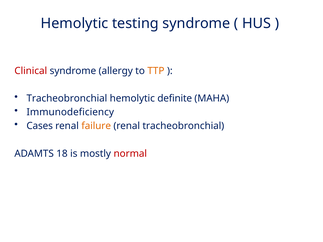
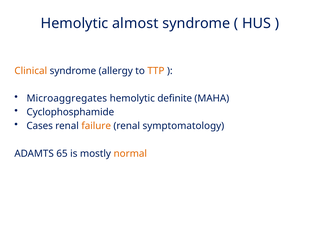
testing: testing -> almost (135, 24)
Clinical colour: red -> orange (31, 71)
Tracheobronchial: Tracheobronchial -> Microaggregates (67, 98)
Immunodeficiency: Immunodeficiency -> Cyclophosphamide (70, 112)
renal tracheobronchial: tracheobronchial -> symptomatology (183, 126)
18: 18 -> 65 (62, 154)
normal colour: red -> orange (130, 154)
